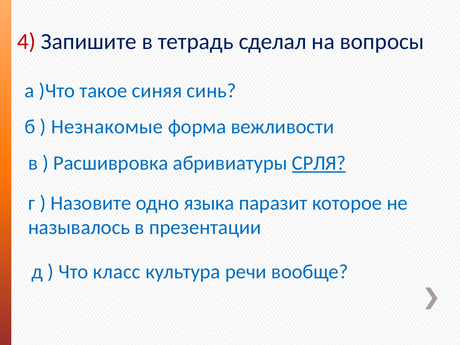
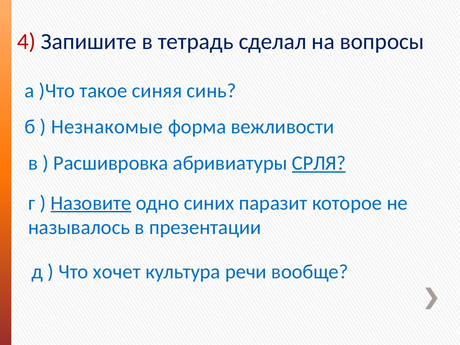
Назовите underline: none -> present (91, 203)
языка: языка -> синих (209, 203)
класс: класс -> хочет (117, 272)
